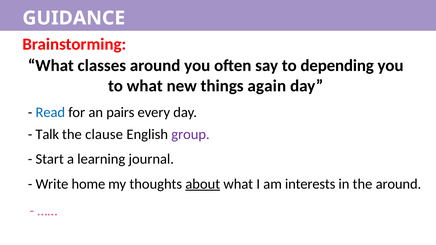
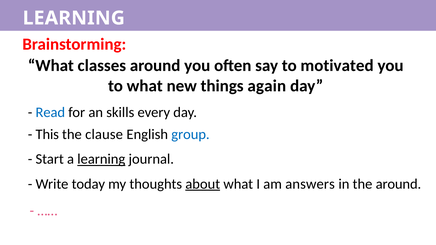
GUIDANCE: GUIDANCE -> LEARNING (74, 18)
depending: depending -> motivated (337, 66)
pairs: pairs -> skills (120, 112)
Talk: Talk -> This (47, 134)
group colour: purple -> blue (190, 134)
learning underline: none -> present (101, 159)
home: home -> today (88, 184)
interests: interests -> answers (310, 184)
